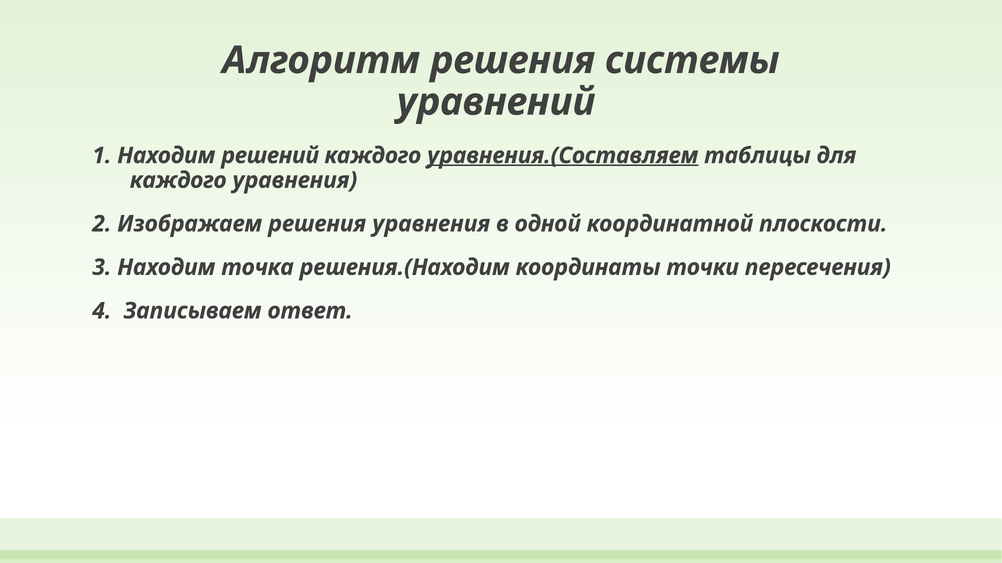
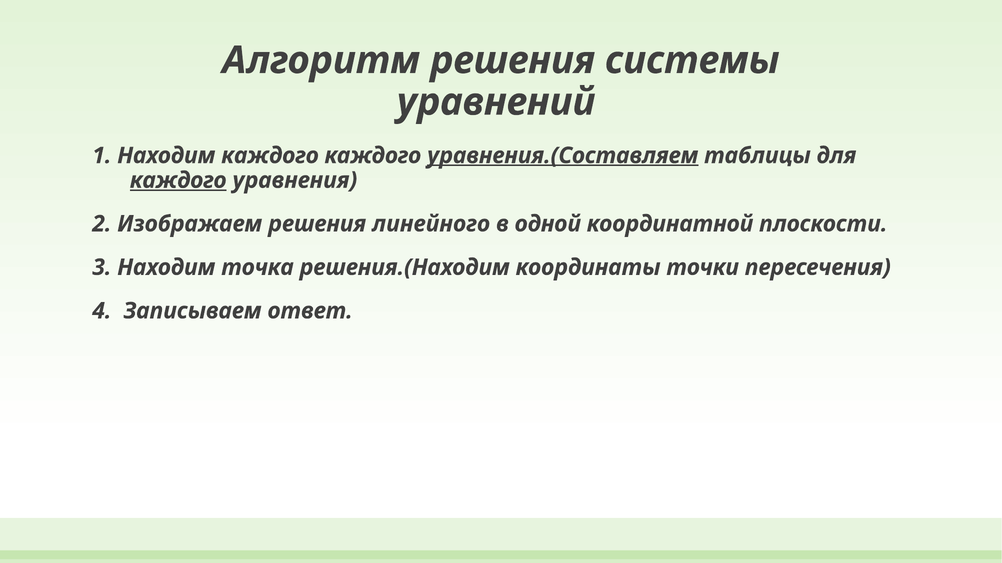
Находим решений: решений -> каждого (270, 156)
каждого underline: none -> present (178, 181)
решения уравнения: уравнения -> линейного (431, 224)
